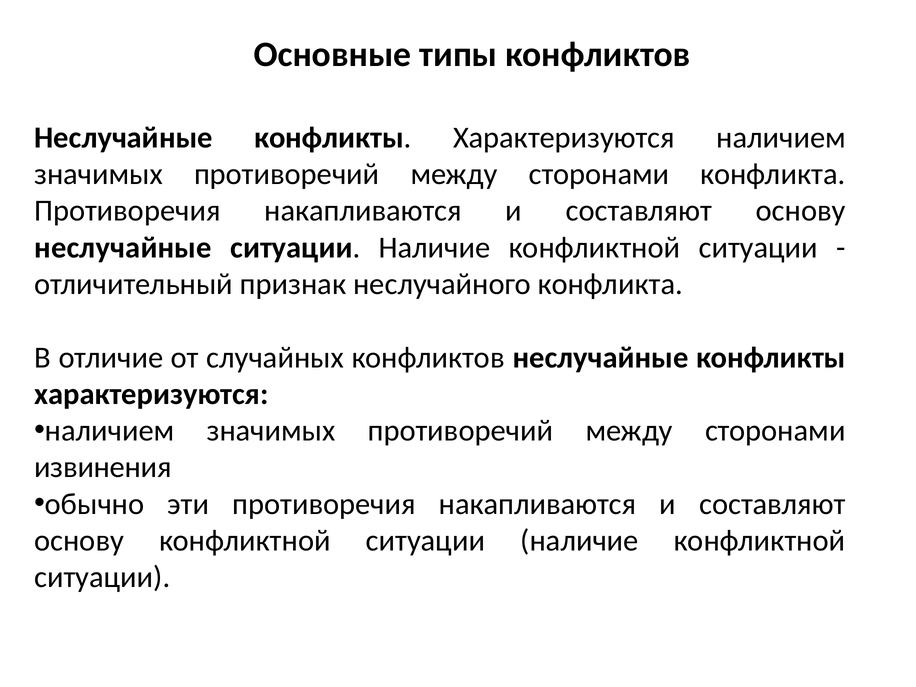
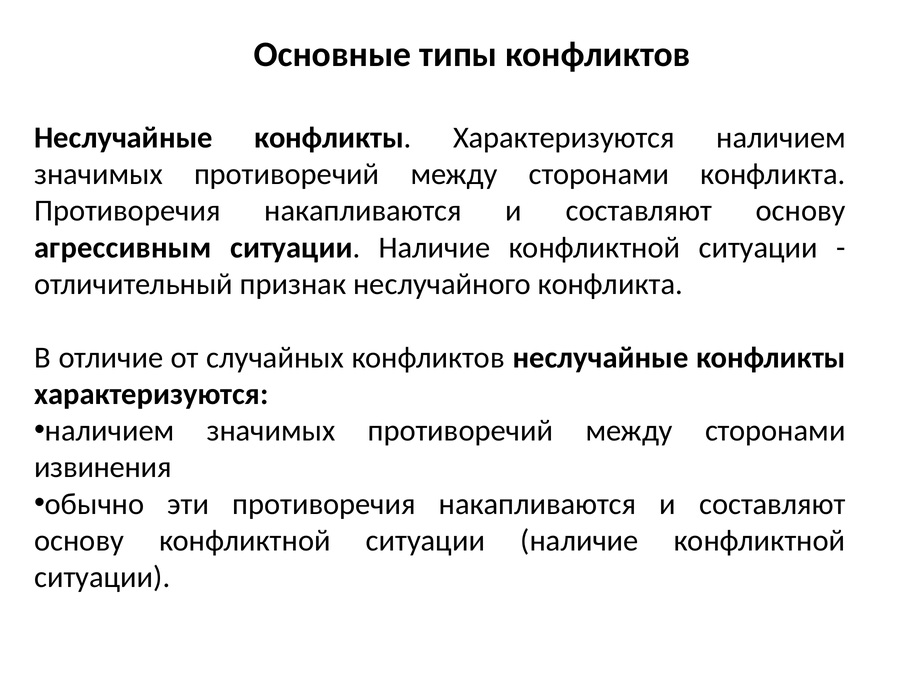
неслучайные: неслучайные -> агрессивным (123, 248)
